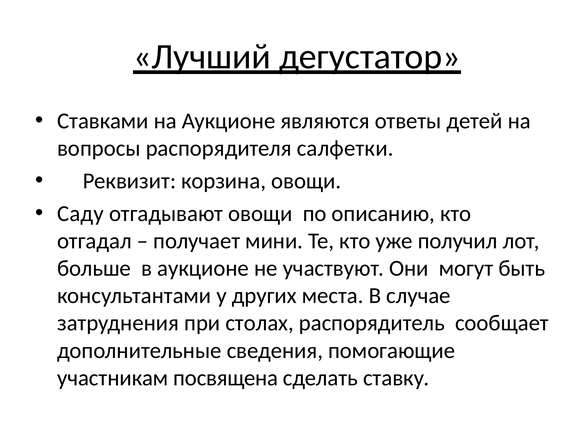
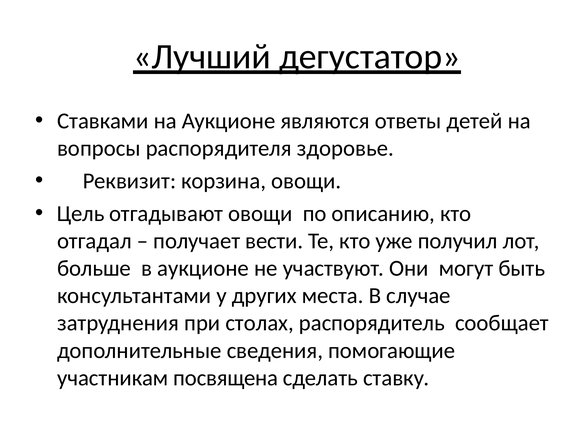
салфетки: салфетки -> здоровье (345, 148)
Саду: Саду -> Цель (81, 213)
мини: мини -> вести (274, 241)
